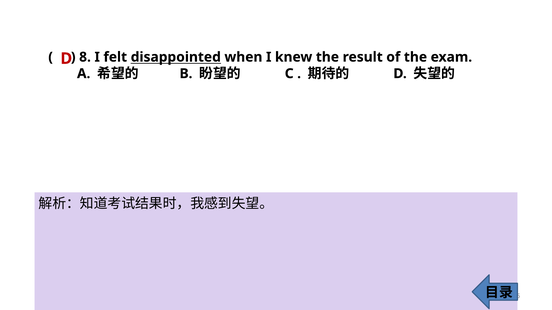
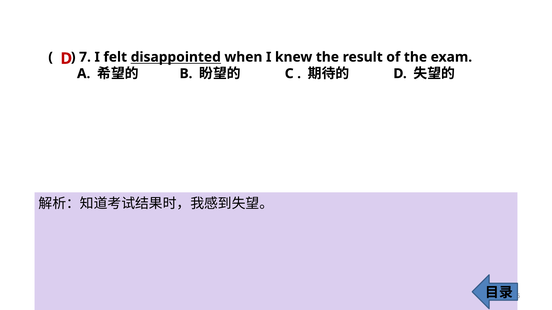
8: 8 -> 7 (85, 57)
